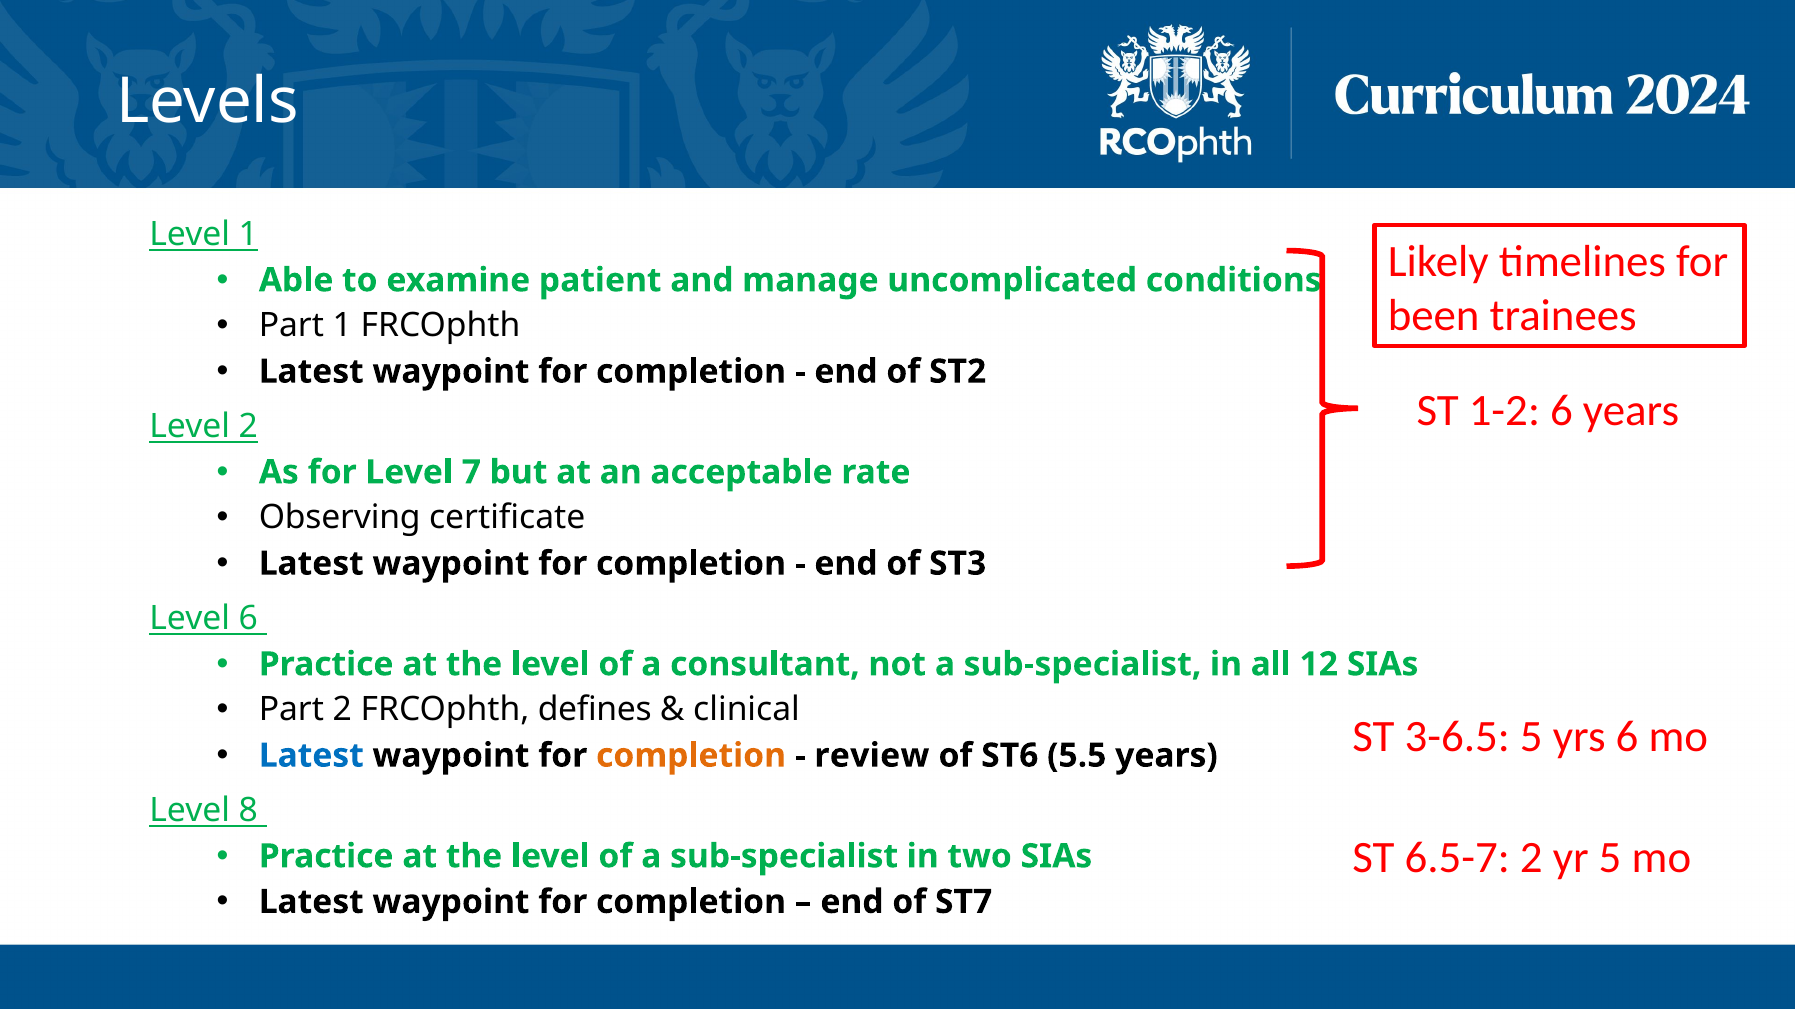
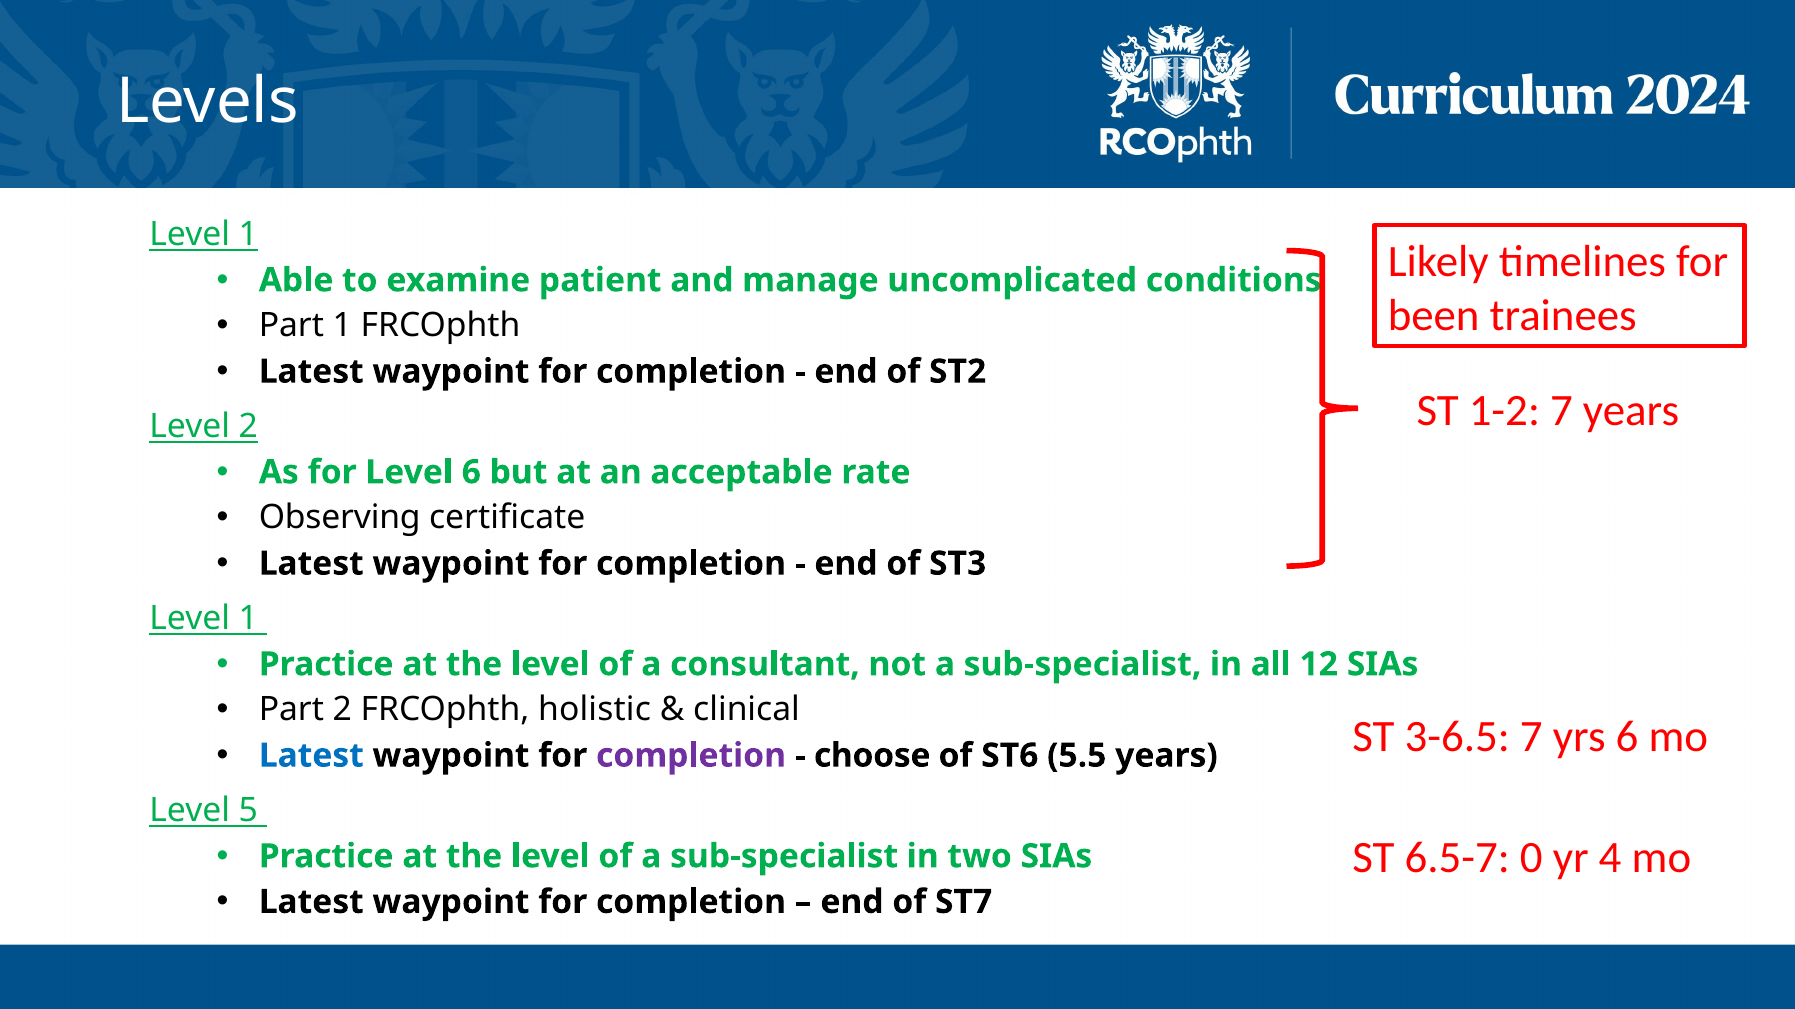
1-2 6: 6 -> 7 (1561, 411)
Level 7: 7 -> 6 (471, 473)
6: 6 -> 1 (248, 619)
defines: defines -> holistic (595, 710)
3-6.5 5: 5 -> 7 (1531, 737)
completion colour: orange -> purple (691, 756)
review: review -> choose (872, 756)
8: 8 -> 5 (248, 811)
6.5-7 2: 2 -> 0 (1531, 858)
yr 5: 5 -> 4 (1610, 858)
